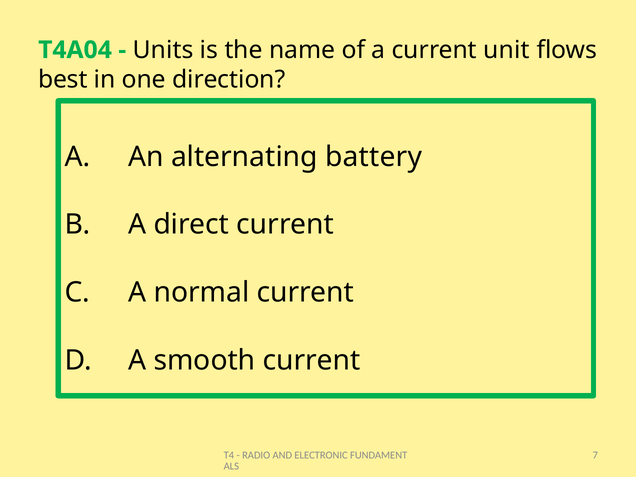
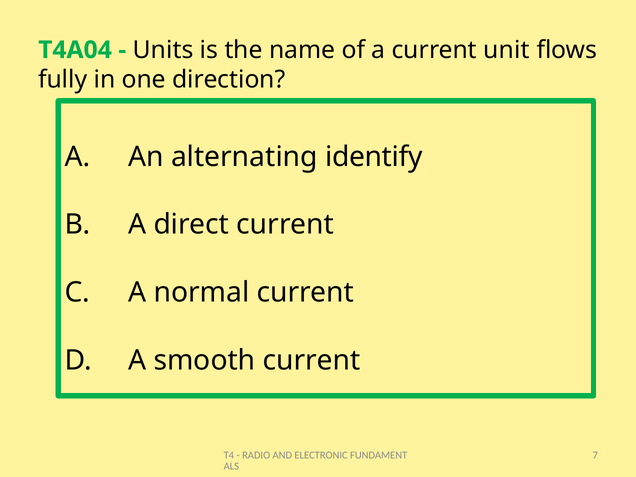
best: best -> fully (63, 80)
battery: battery -> identify (374, 157)
